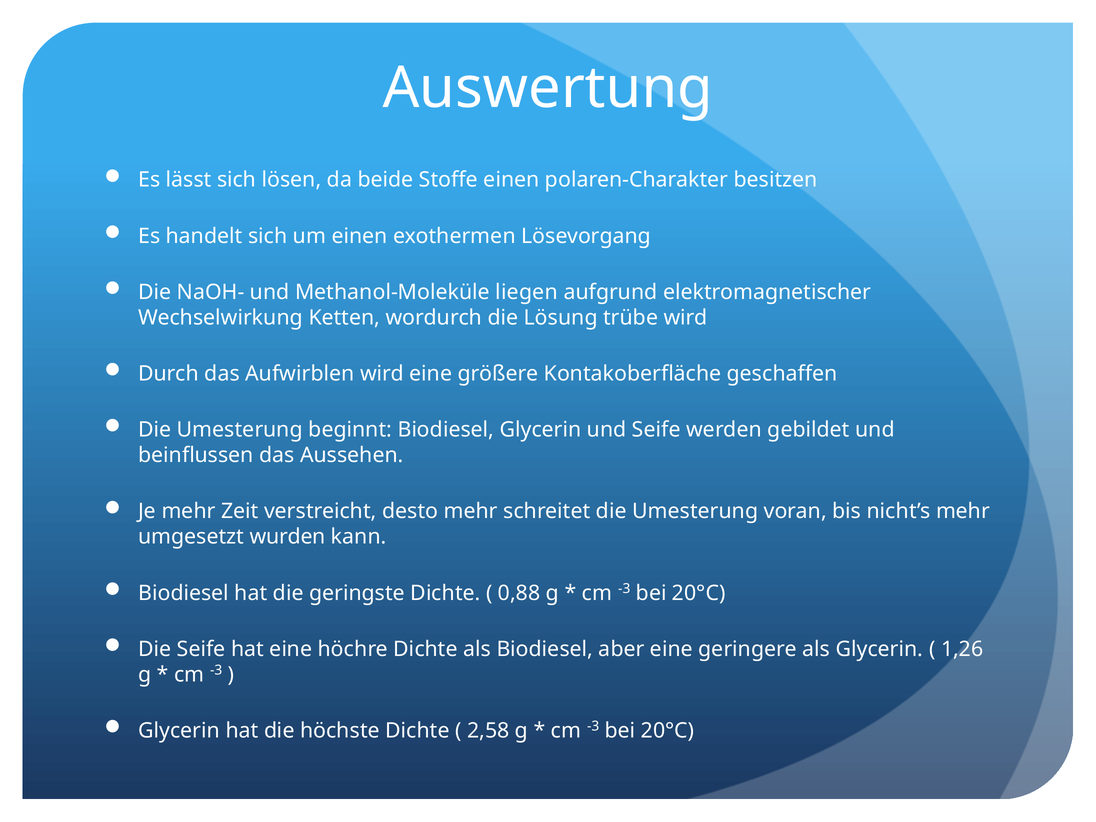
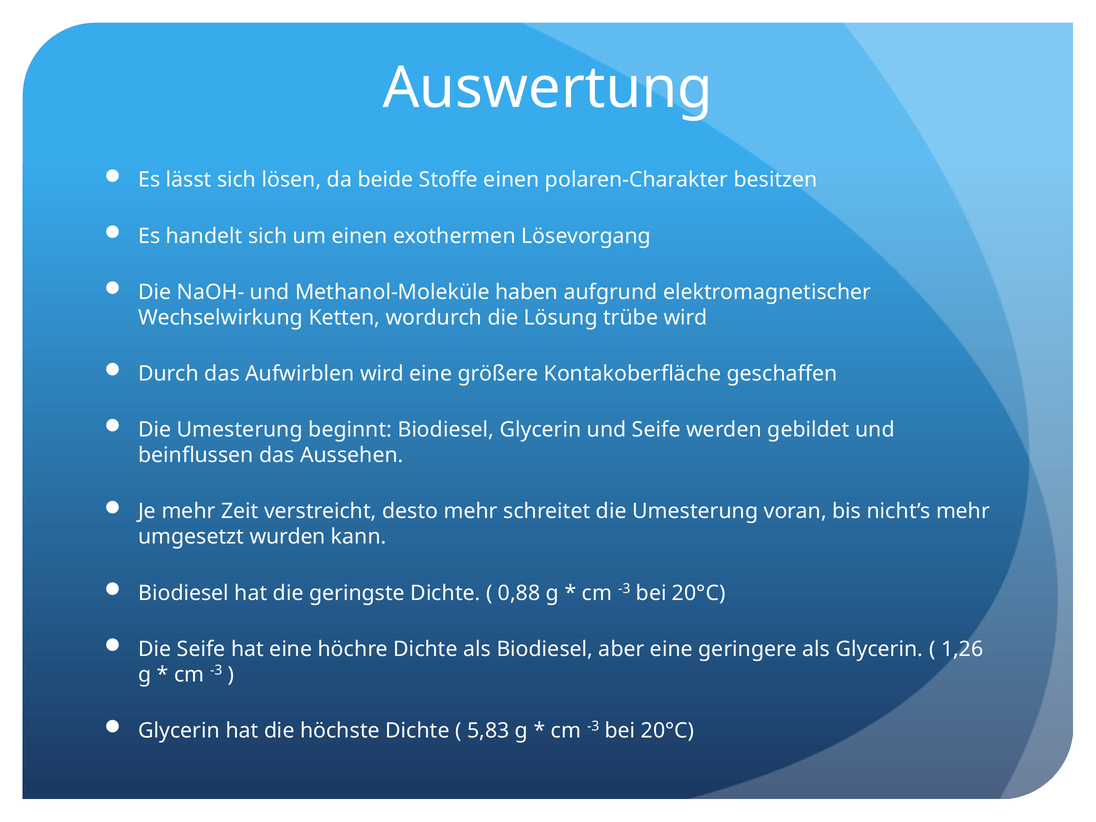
liegen: liegen -> haben (527, 292)
2,58: 2,58 -> 5,83 (488, 731)
